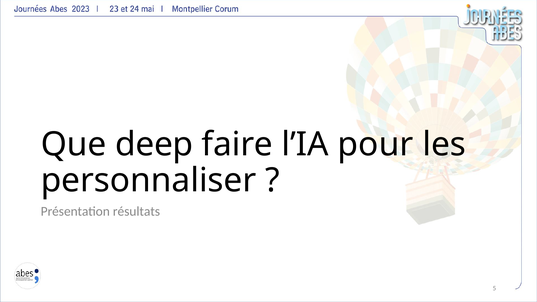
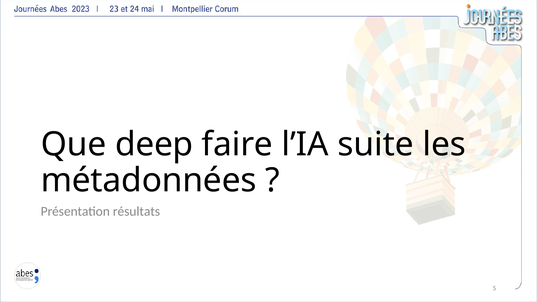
pour: pour -> suite (376, 144)
personnaliser: personnaliser -> métadonnées (149, 181)
